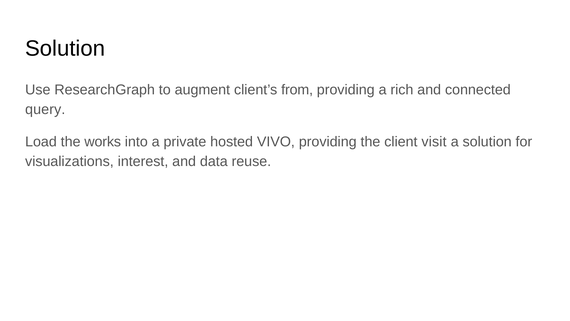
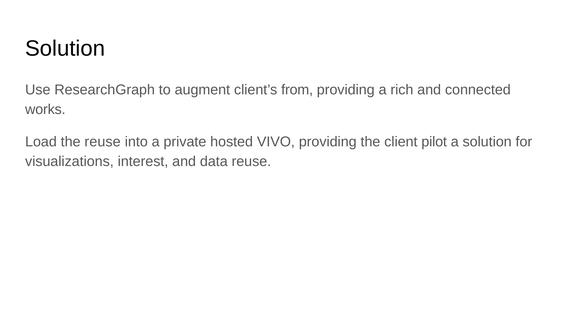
query: query -> works (45, 109)
the works: works -> reuse (103, 142)
visit: visit -> pilot (434, 142)
